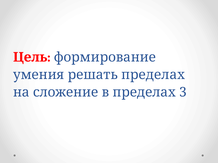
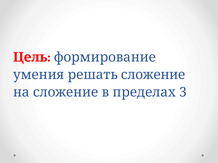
решать пределах: пределах -> сложение (153, 75)
